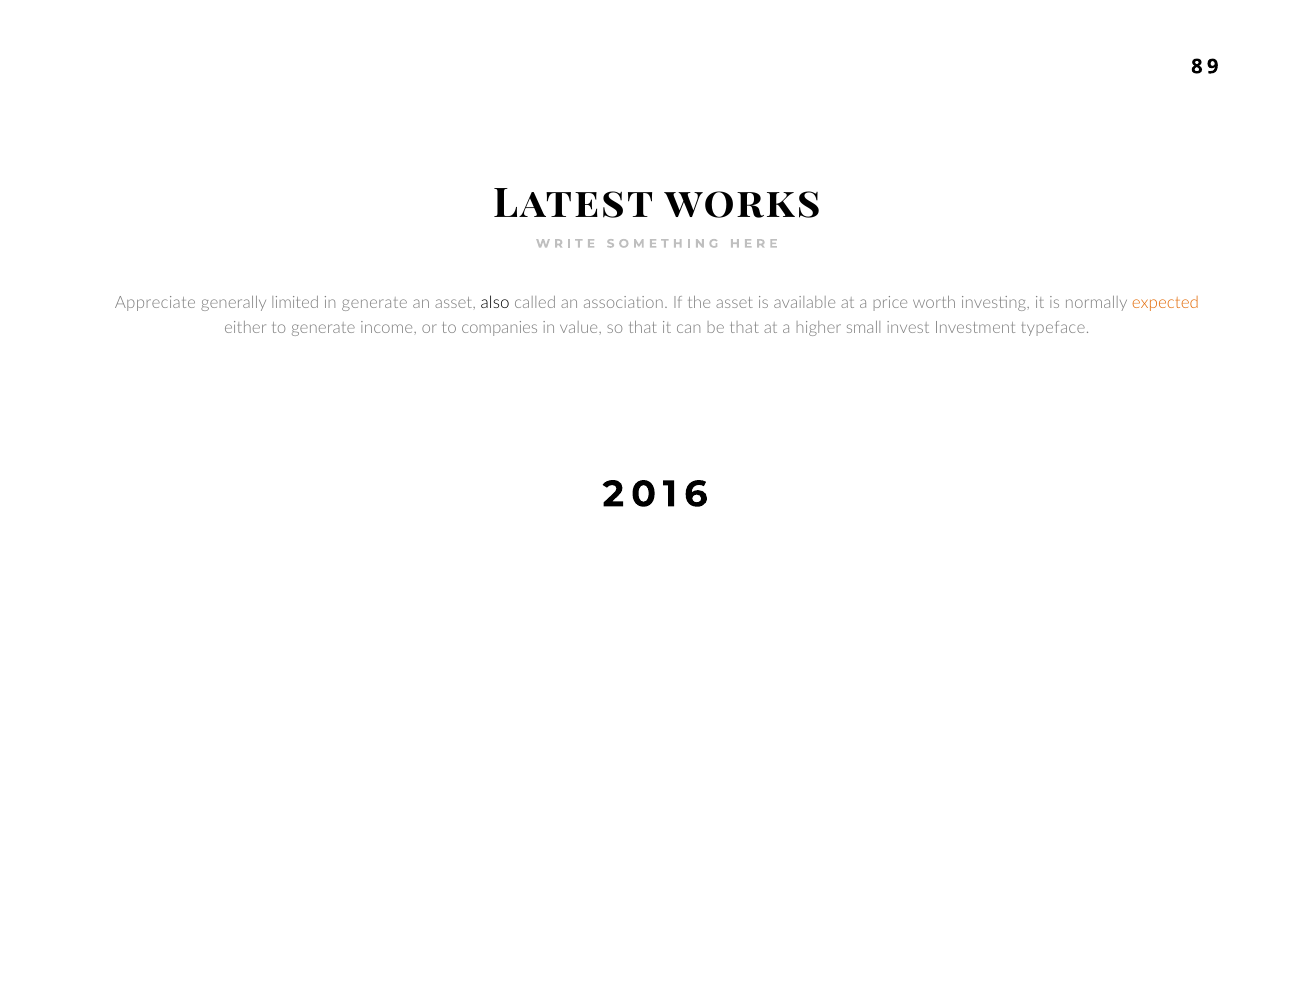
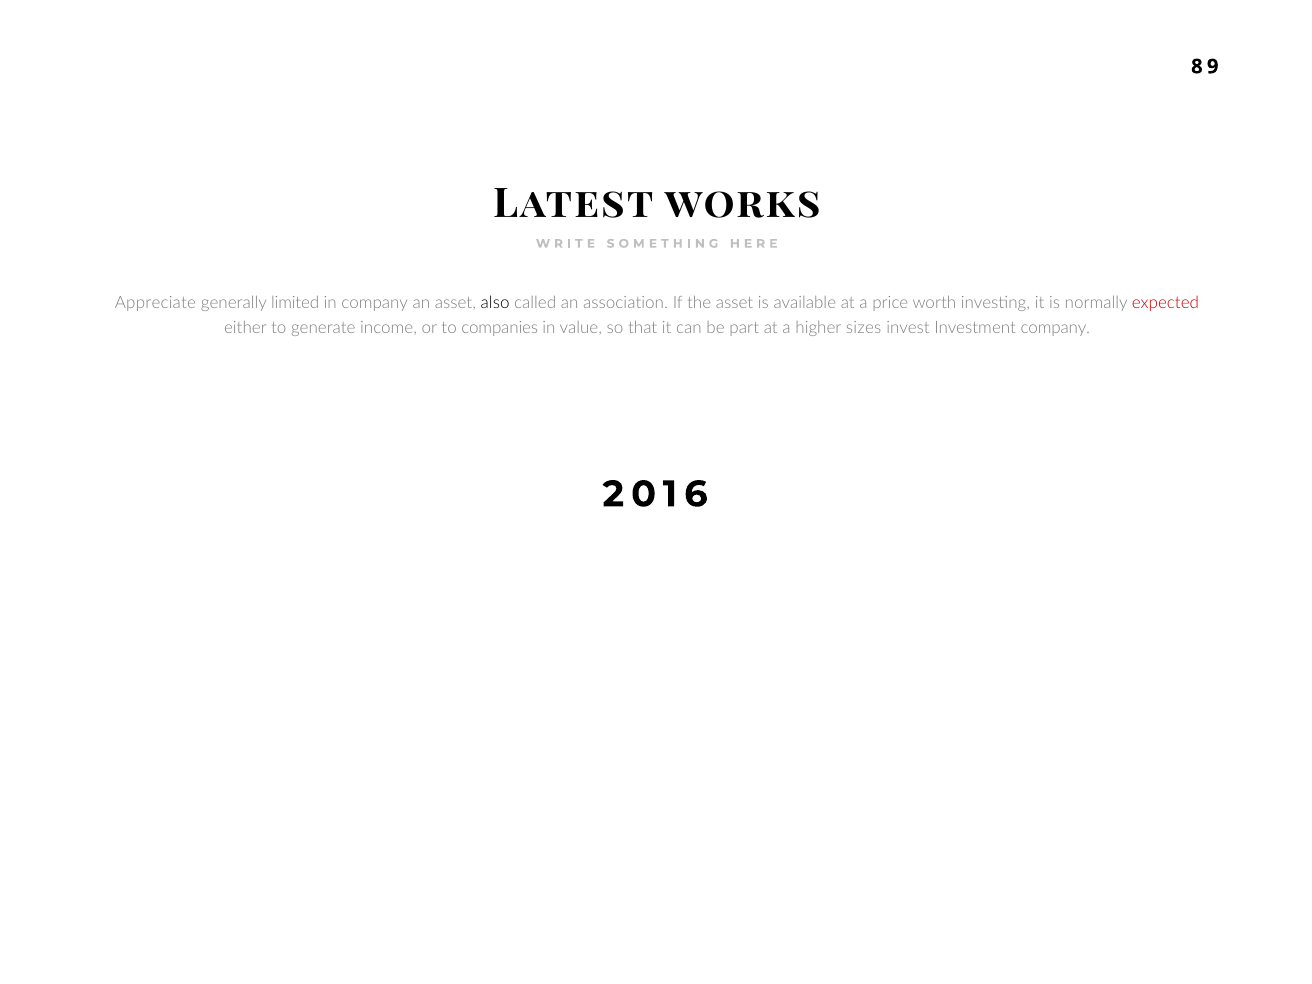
in generate: generate -> company (375, 303)
expected colour: orange -> red (1165, 303)
be that: that -> part (744, 328)
small: small -> sizes (864, 328)
Investment typeface: typeface -> company (1055, 328)
